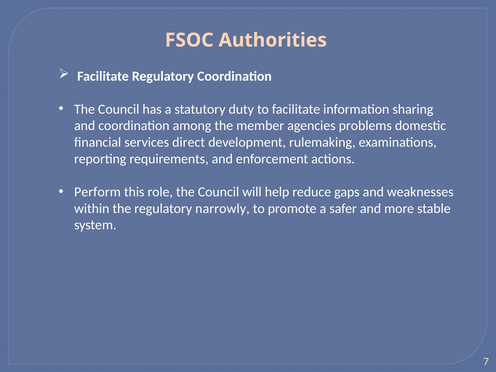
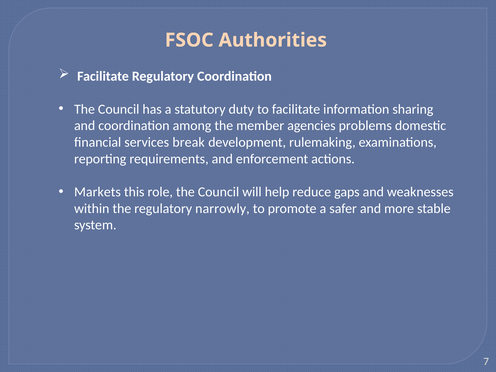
direct: direct -> break (189, 142)
Perform: Perform -> Markets (97, 192)
